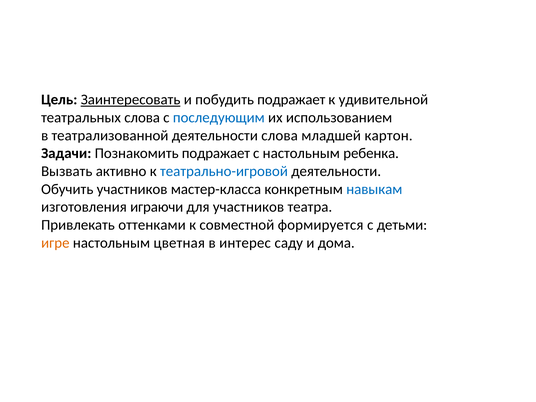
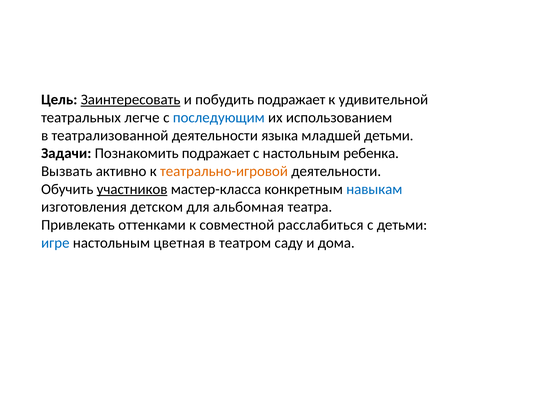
театральных слова: слова -> легче (142, 118)
деятельности слова: слова -> языка (280, 135)
младшей картон: картон -> детьми (389, 135)
театрально-игровой colour: blue -> orange (224, 171)
участников underline: none -> present (132, 189)
играючи: играючи -> детском (157, 207)
для участников: участников -> альбомная (248, 207)
формируется: формируется -> расслабиться (321, 225)
игре colour: orange -> blue (55, 243)
интерес: интерес -> театром (245, 243)
